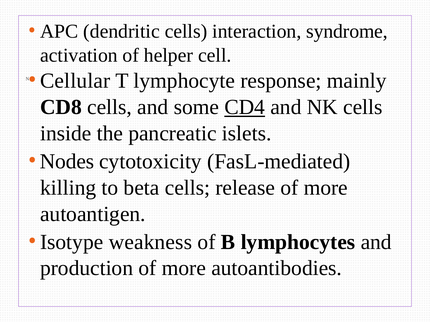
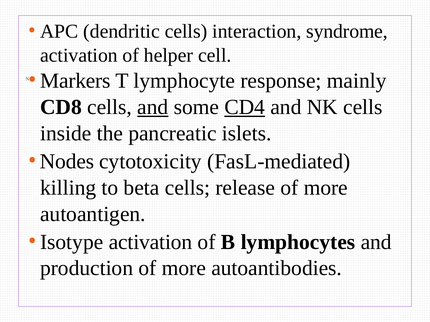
Cellular: Cellular -> Markers (75, 81)
and underline: none -> present (153, 107)
Isotype weakness: weakness -> activation (151, 242)
